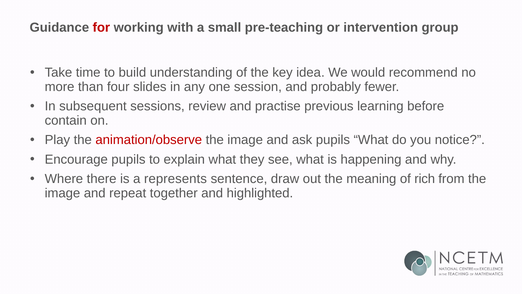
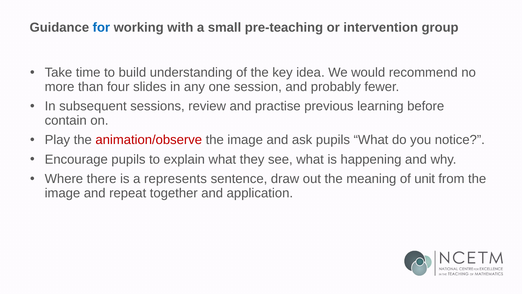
for colour: red -> blue (101, 27)
rich: rich -> unit (425, 179)
highlighted: highlighted -> application (260, 193)
